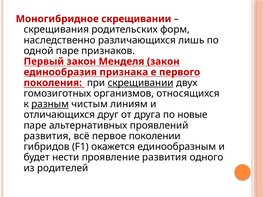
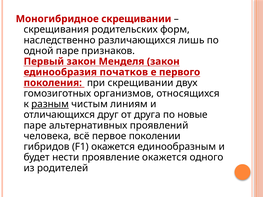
признака: признака -> початков (124, 72)
скрещивании underline: present -> none (141, 83)
развития: развития -> человека (47, 136)
проявление развития: развития -> окажется (165, 158)
